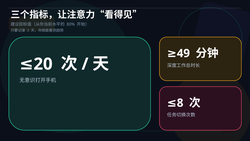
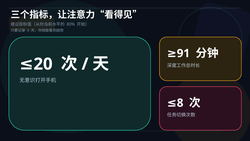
49: 49 -> 91 (183, 53)
